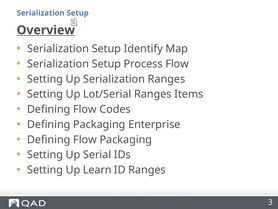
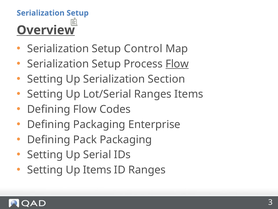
Identify: Identify -> Control (143, 49)
Flow underline: none -> present (177, 64)
Serialization Ranges: Ranges -> Section (167, 79)
Flow: Flow -> Pack (85, 139)
Up Learn: Learn -> Items (97, 170)
